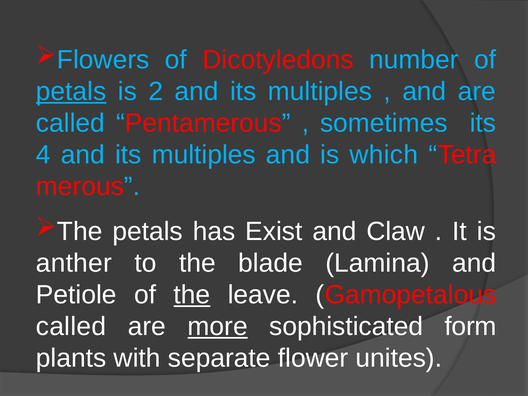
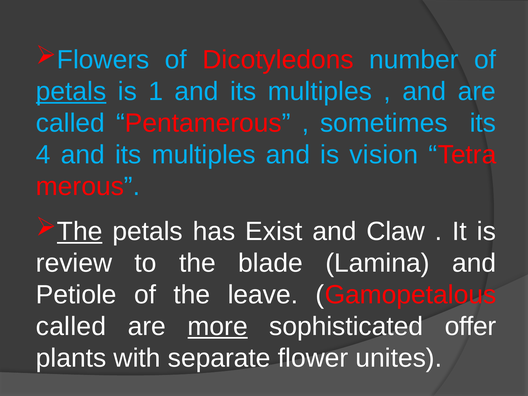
2: 2 -> 1 (156, 92)
which: which -> vision (384, 155)
The underline: none -> present (80, 231)
anther: anther -> review (74, 263)
the underline: present -> none (192, 295)
form: form -> offer (471, 327)
